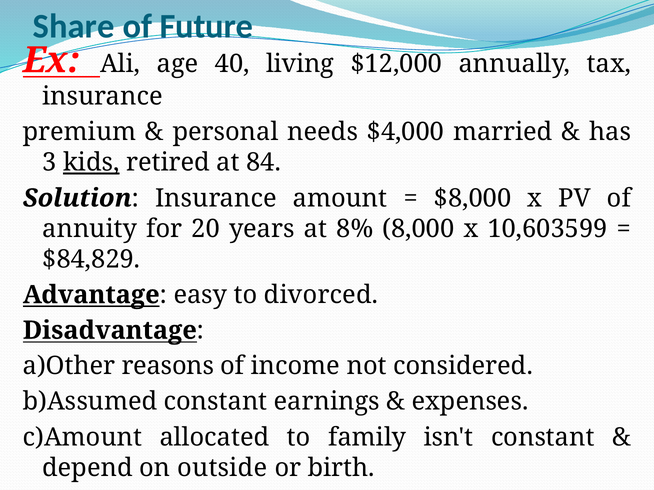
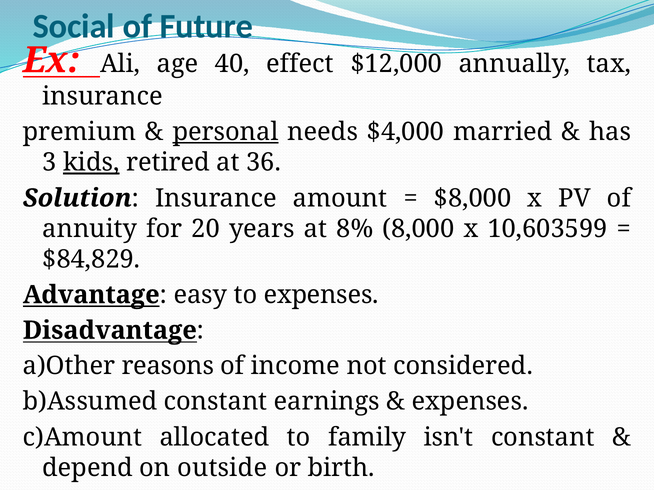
Share: Share -> Social (74, 26)
living: living -> effect (300, 64)
personal underline: none -> present (226, 132)
84: 84 -> 36 (264, 163)
to divorced: divorced -> expenses (321, 295)
